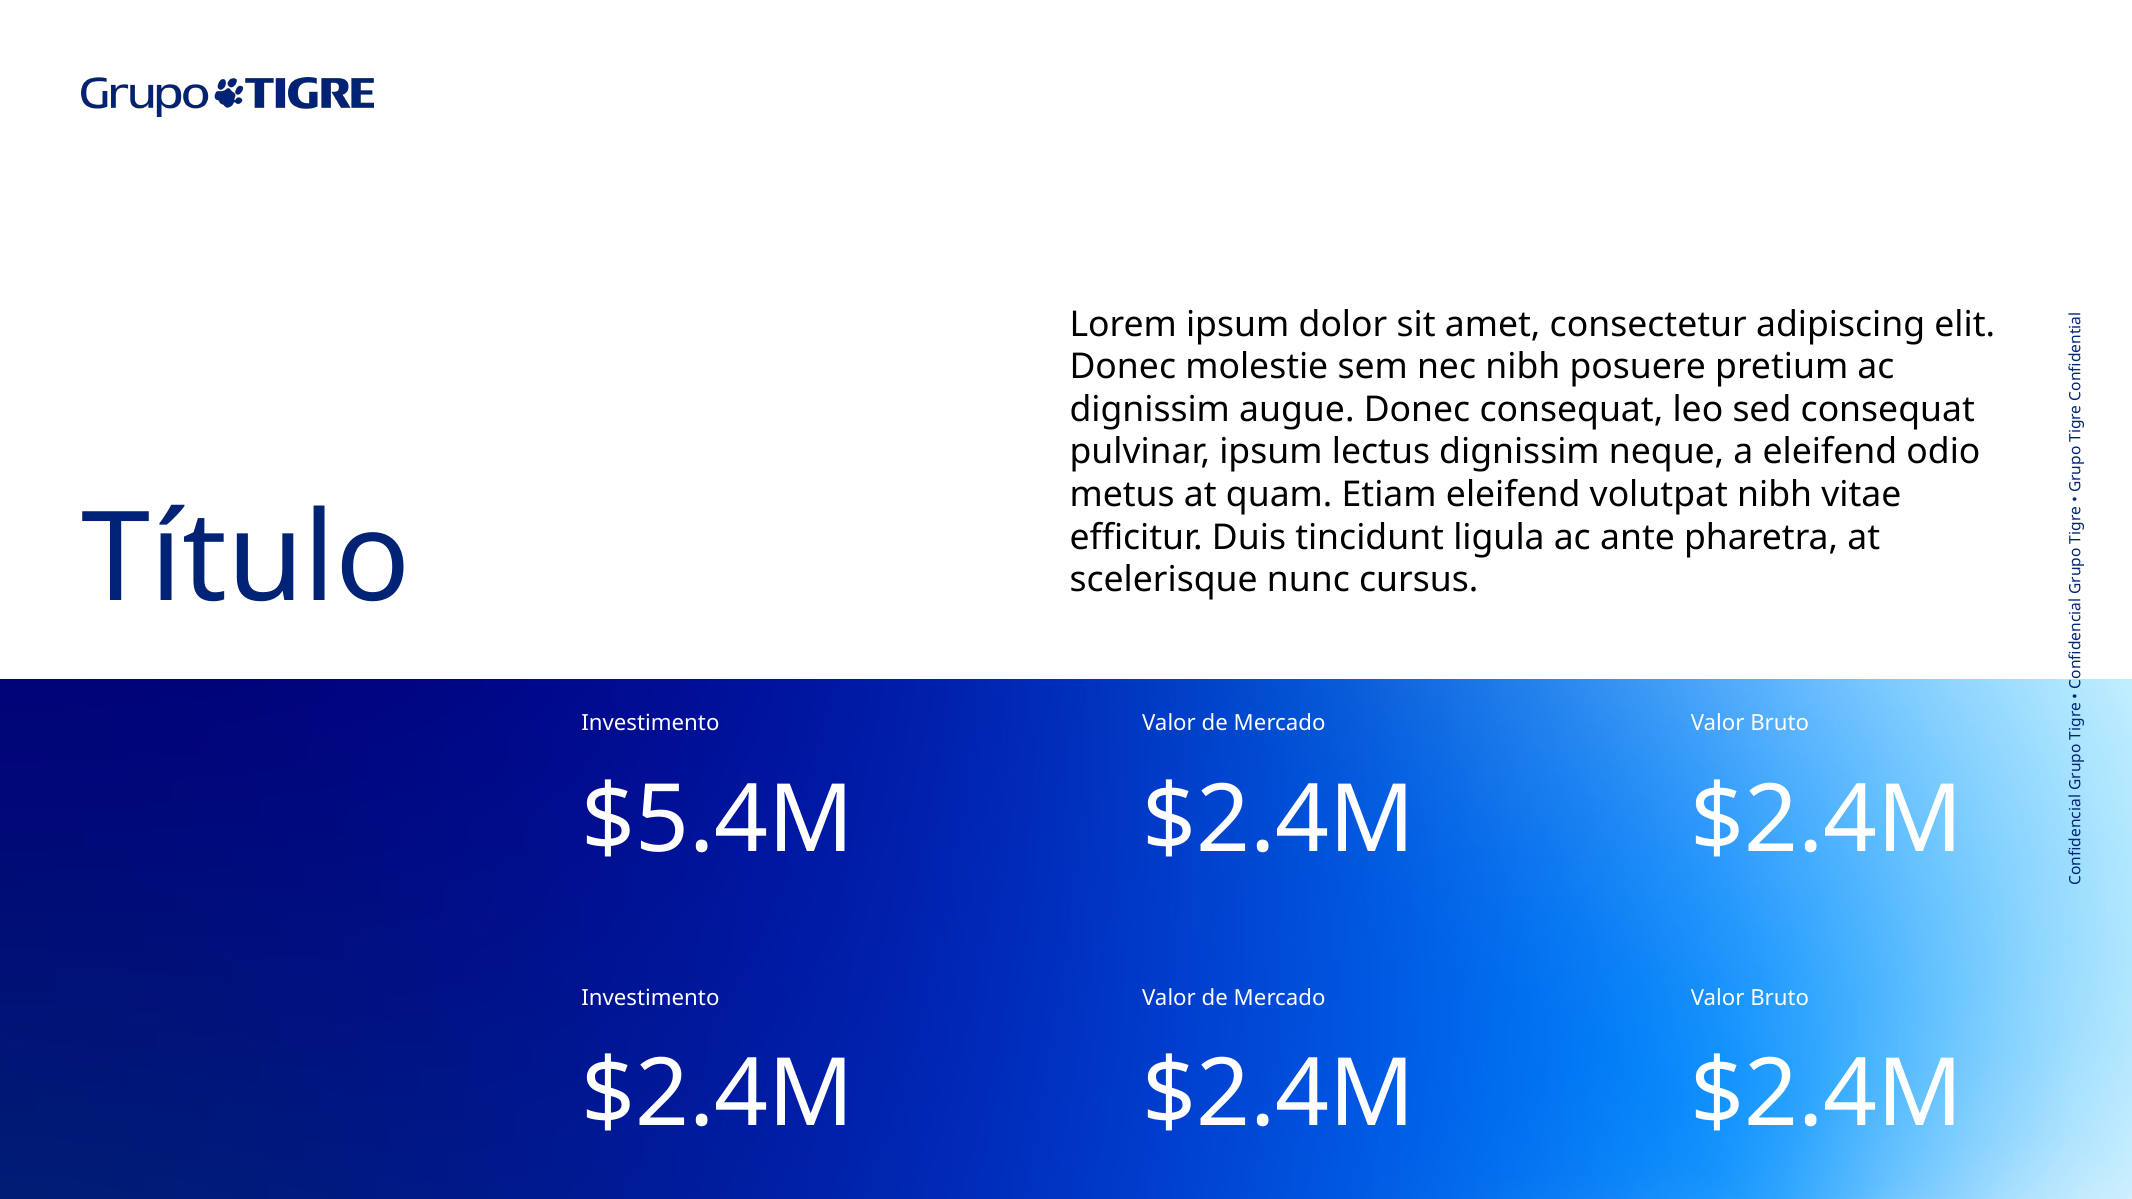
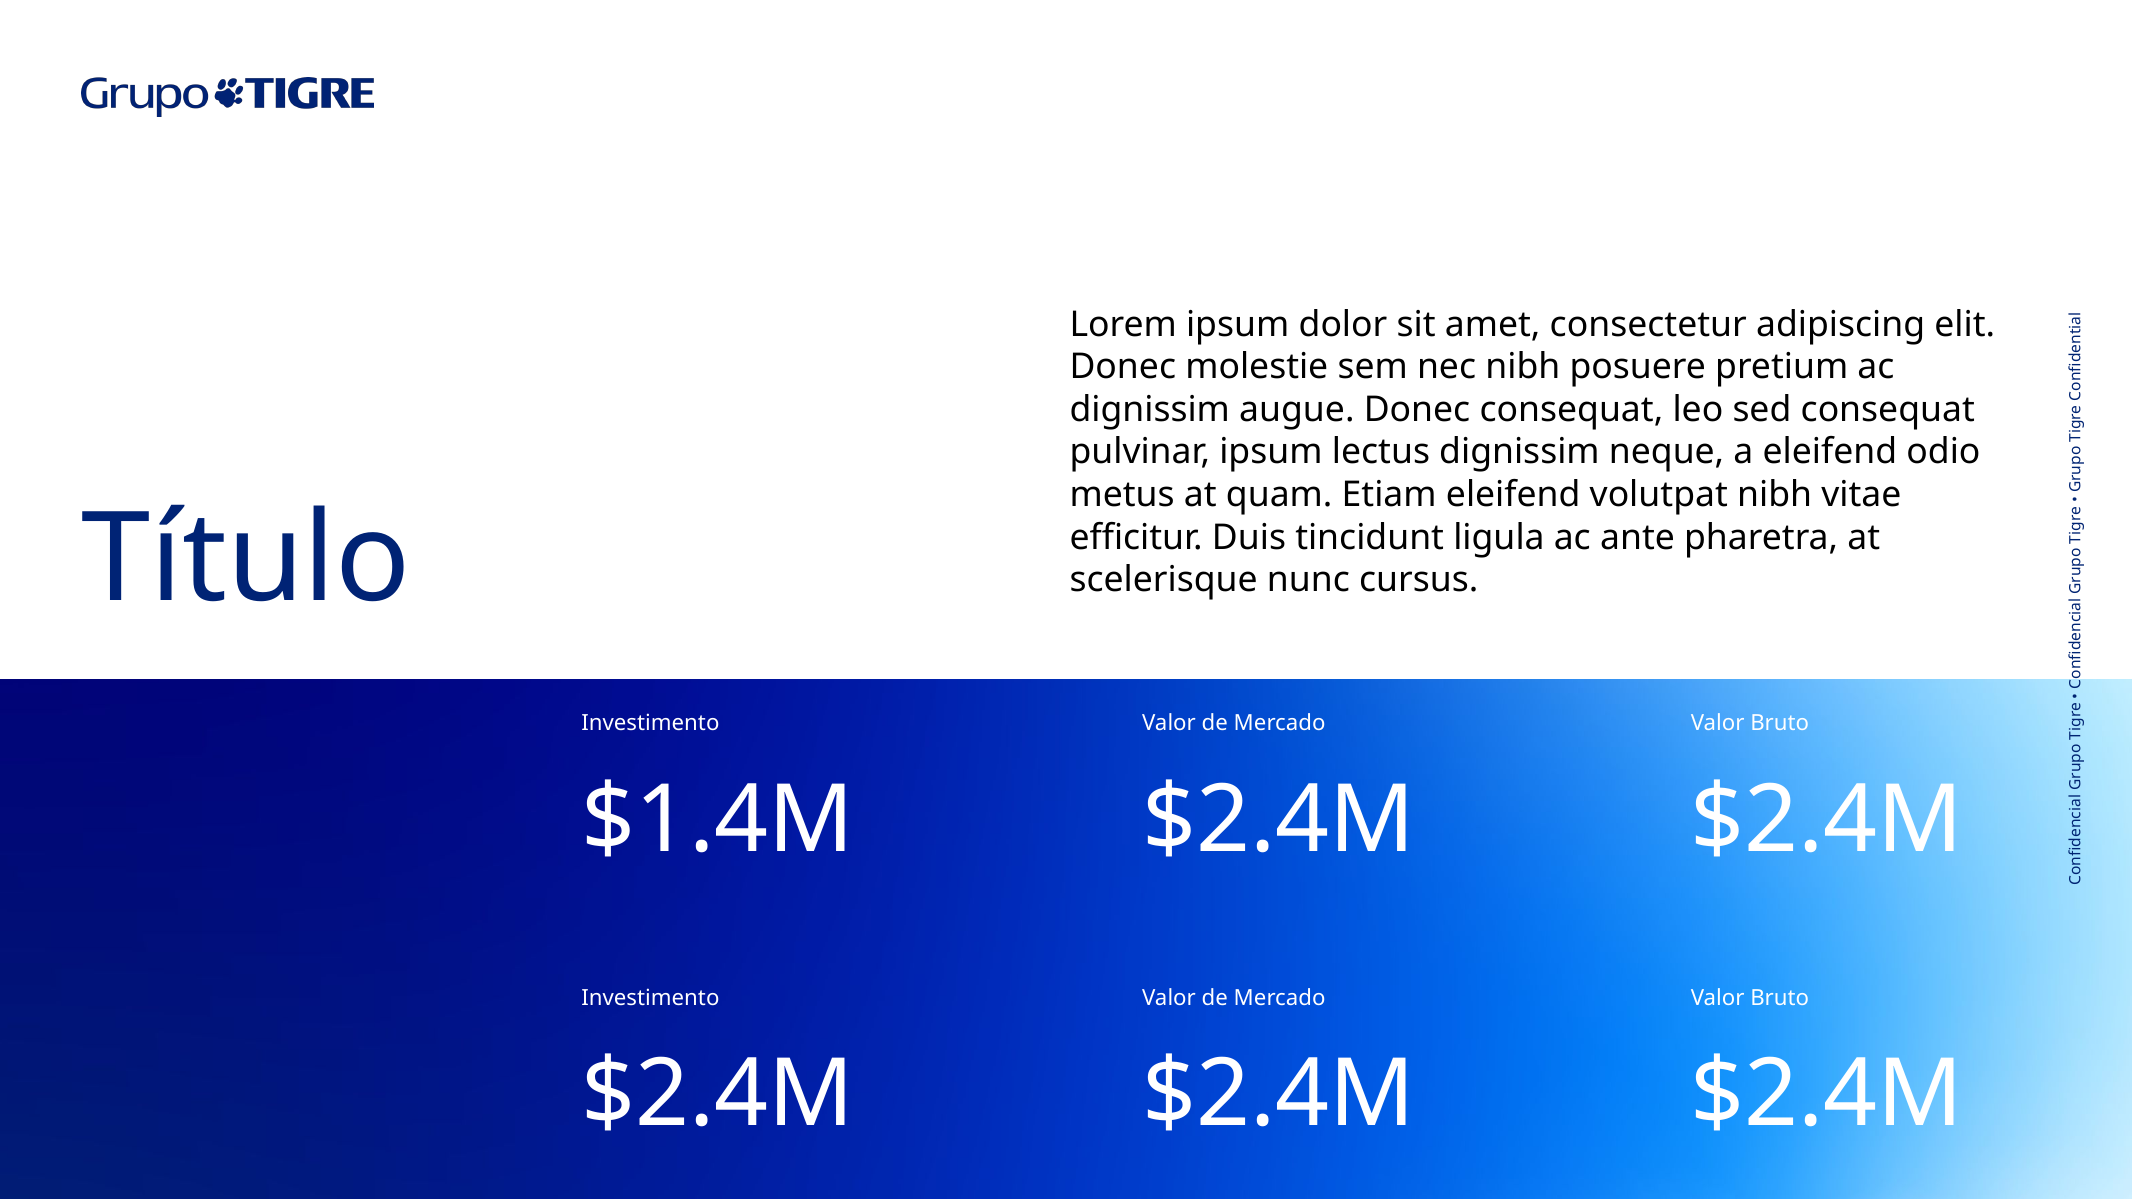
$5.4M: $5.4M -> $1.4M (718, 820)
